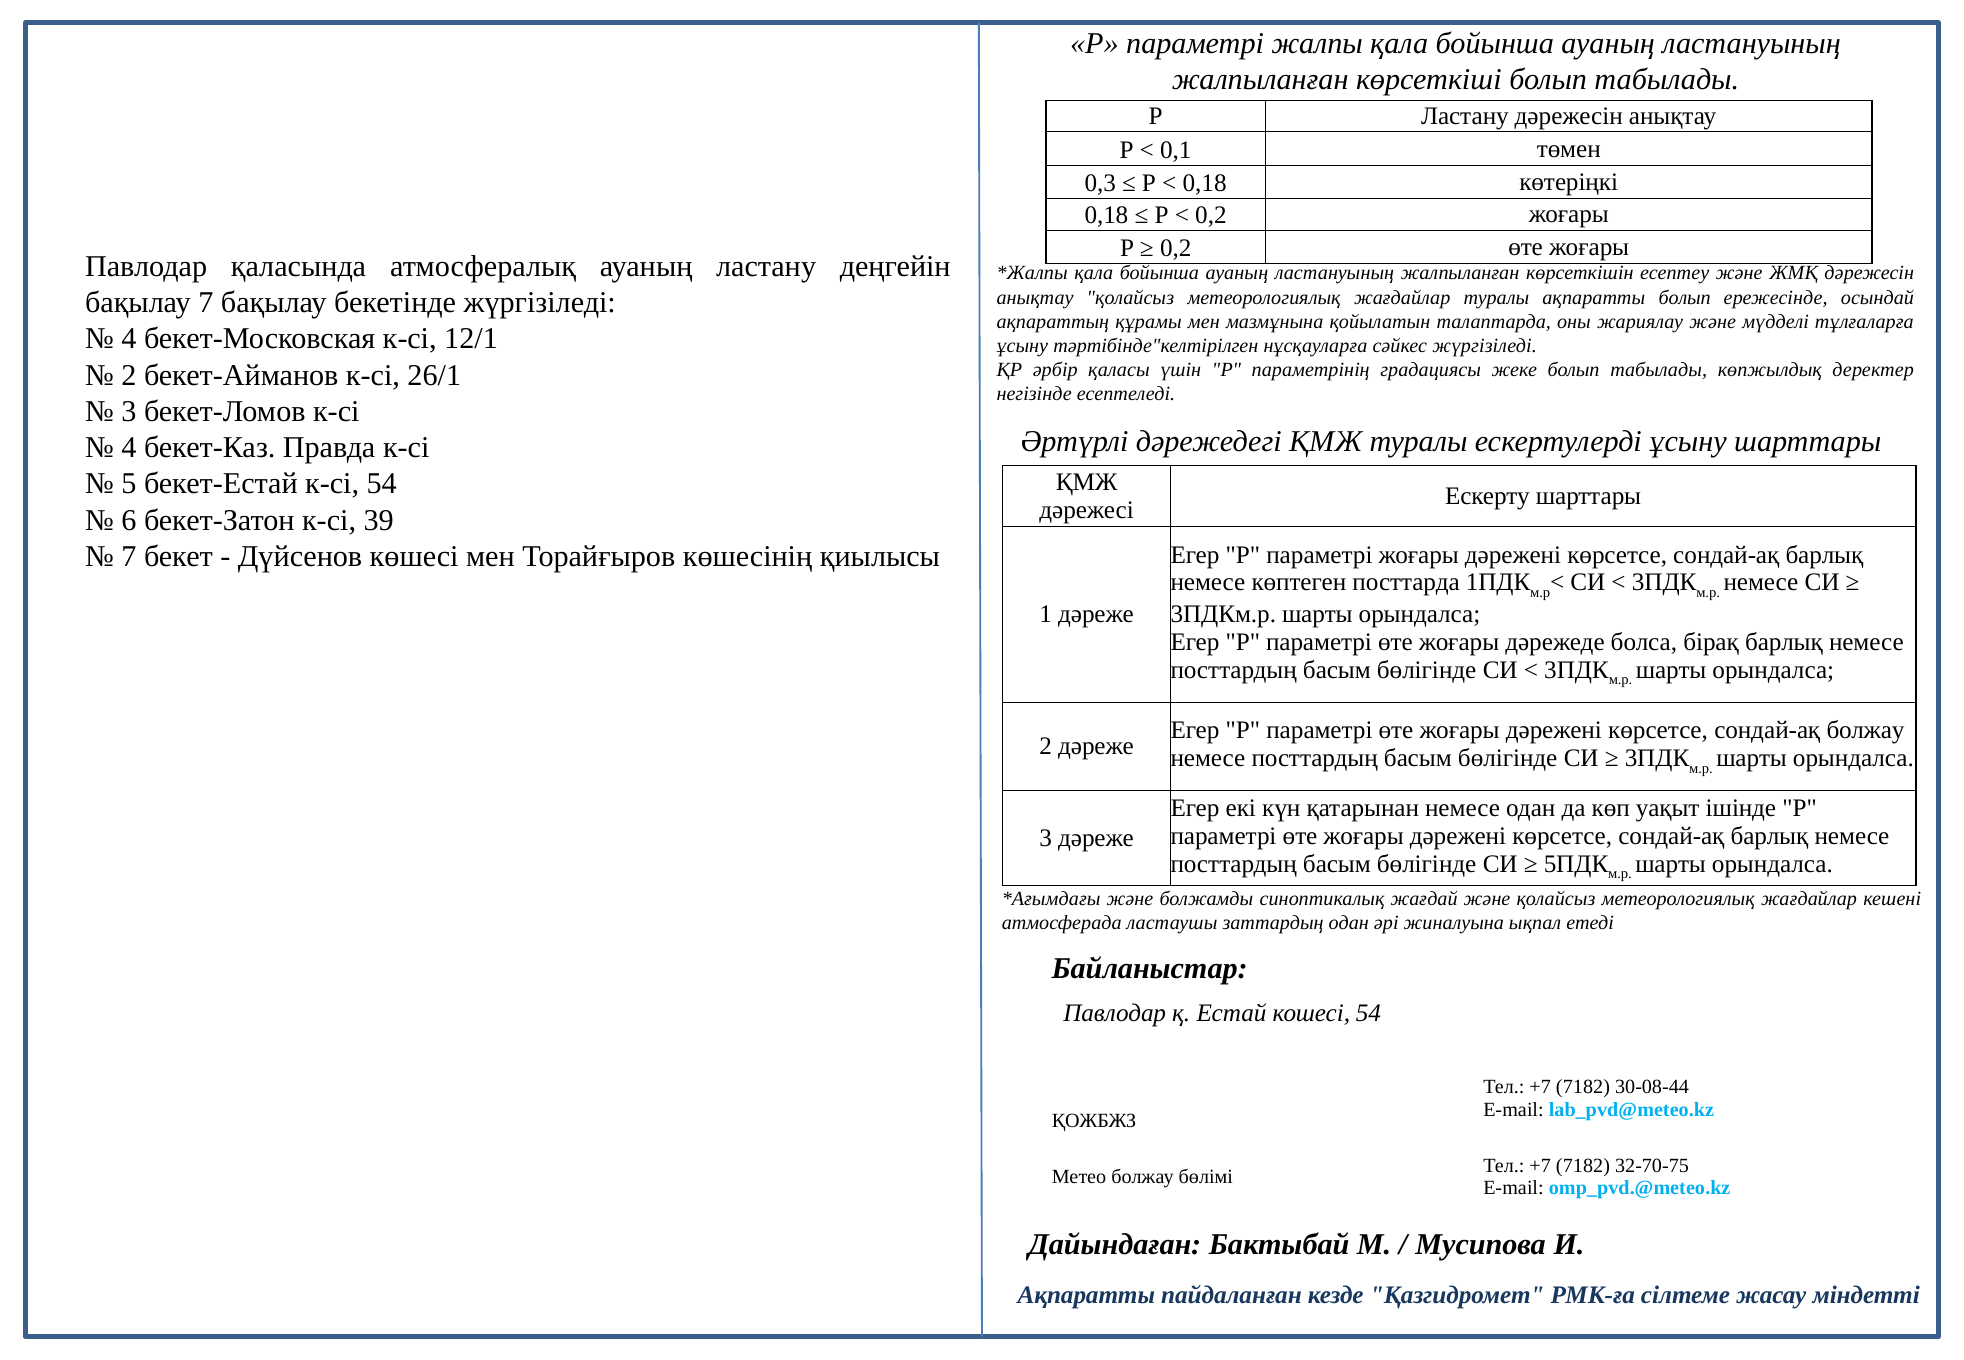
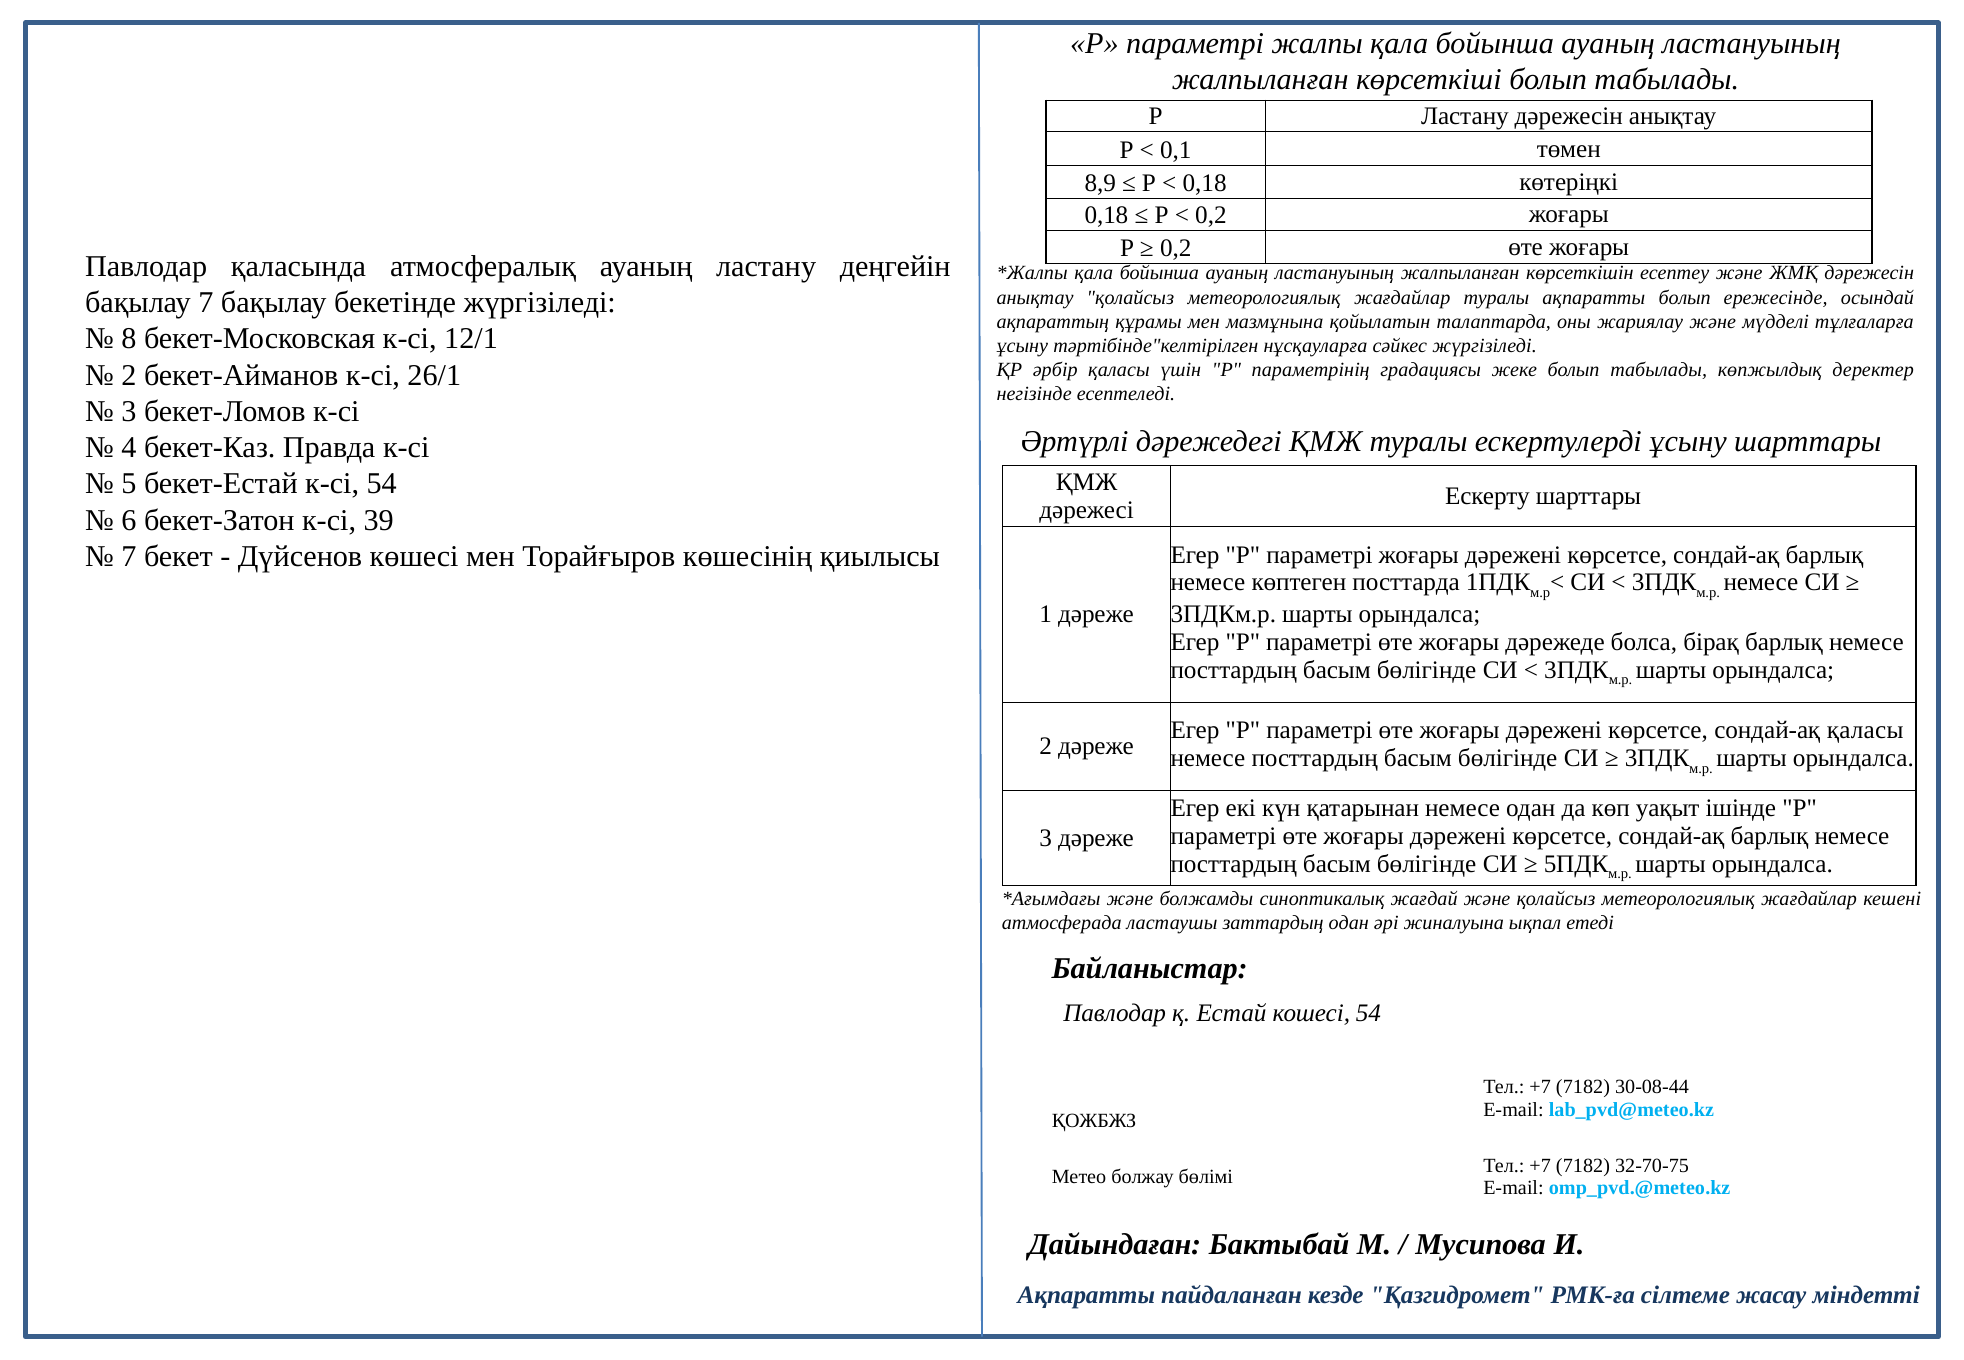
0,3: 0,3 -> 8,9 (1100, 183)
4: 4 -> 8 (129, 339)
сондай-ақ болжау: болжау -> қаласы (1865, 730)
